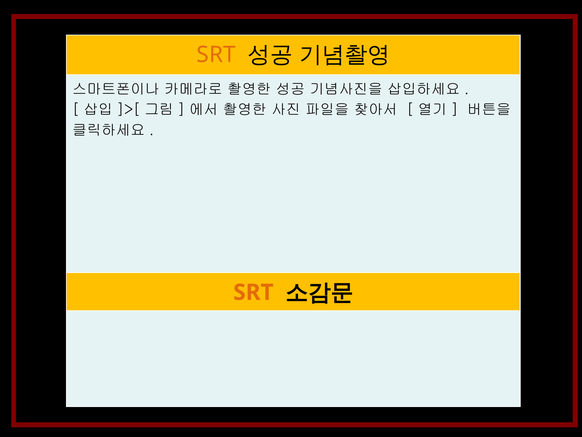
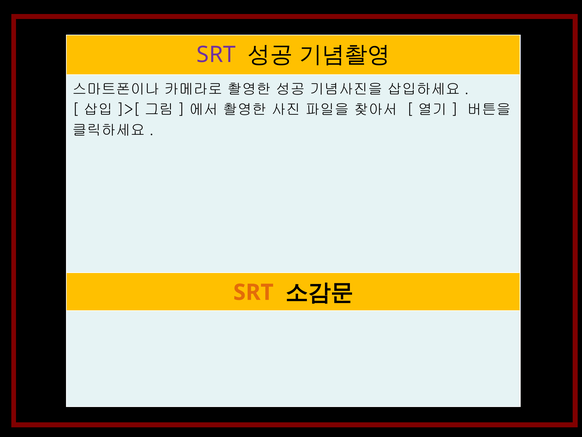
SRT colour: orange -> purple (216, 55)
